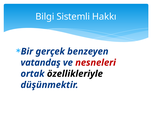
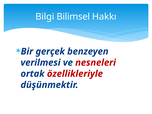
Sistemli: Sistemli -> Bilimsel (73, 17)
vatandaş: vatandaş -> verilmesi (41, 63)
özellikleriyle colour: black -> red (75, 74)
